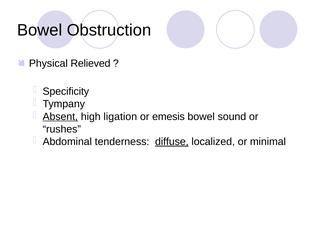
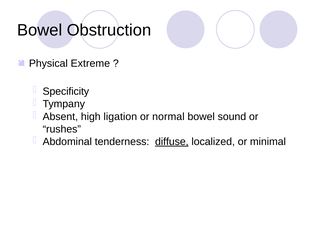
Relieved: Relieved -> Extreme (90, 63)
Absent underline: present -> none (60, 116)
emesis: emesis -> normal (168, 116)
